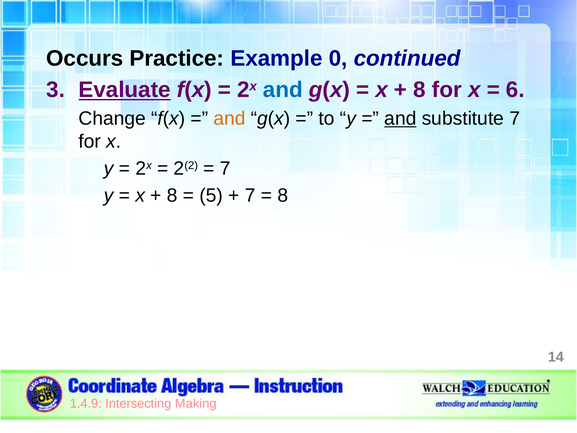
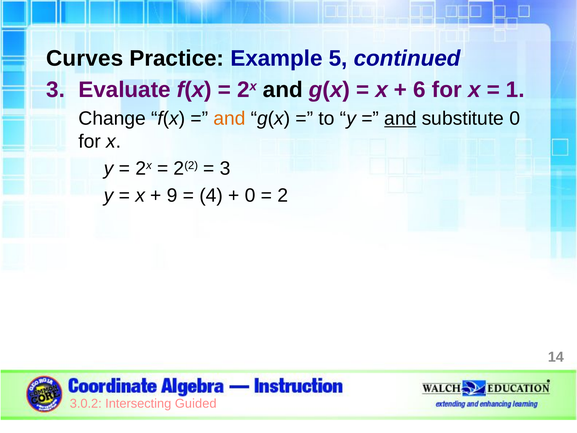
Occurs: Occurs -> Curves (85, 58)
0: 0 -> 5 (338, 58)
Evaluate underline: present -> none (125, 90)
and colour: blue -> black (283, 90)
8: 8 -> 6 (420, 90)
6: 6 -> 1 (515, 90)
substitute 7: 7 -> 0 (515, 118)
7: 7 -> 3 (225, 168)
8: 8 -> 9 (172, 195)
5: 5 -> 4 (211, 195)
7: 7 -> 0 (250, 195)
8: 8 -> 2 (283, 195)
1.4.9: 1.4.9 -> 3.0.2 (86, 403)
Making: Making -> Guided (196, 403)
